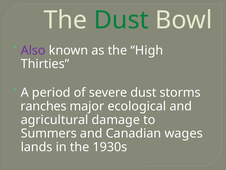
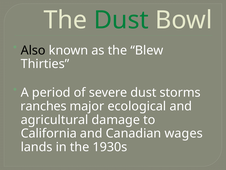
Also colour: purple -> black (33, 50)
High: High -> Blew (147, 50)
Summers: Summers -> California (49, 133)
